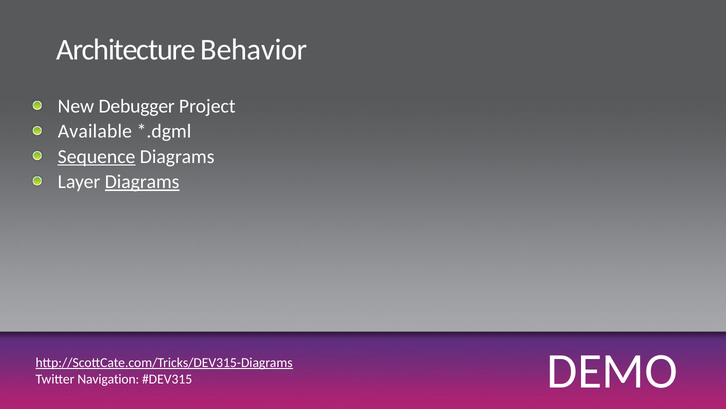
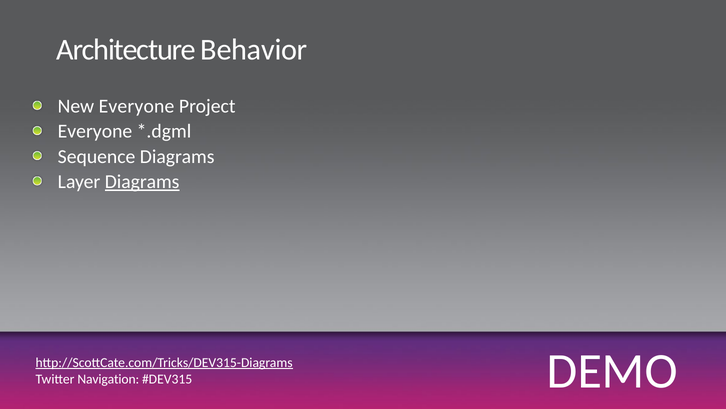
New Debugger: Debugger -> Everyone (136, 106)
Available: Available -> Everyone (95, 131)
Sequence underline: present -> none (97, 156)
